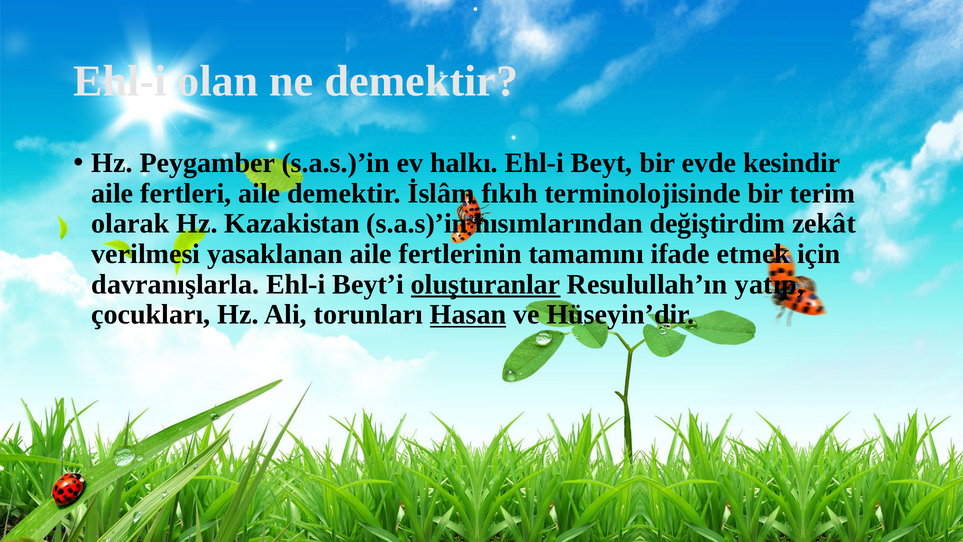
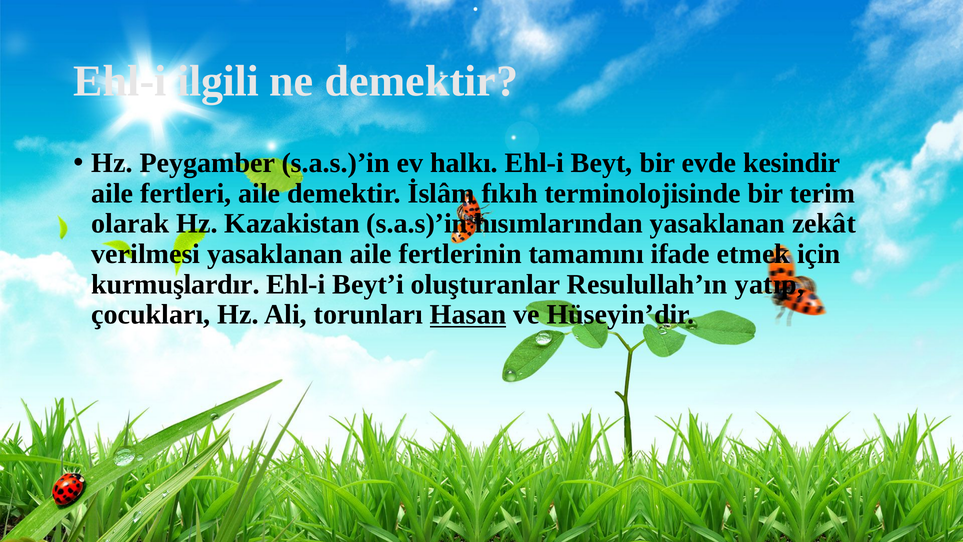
olan: olan -> ilgili (218, 81)
hısımlarından değiştirdim: değiştirdim -> yasaklanan (717, 223)
davranışlarla: davranışlarla -> kurmuşlardır (176, 284)
oluşturanlar underline: present -> none (486, 284)
